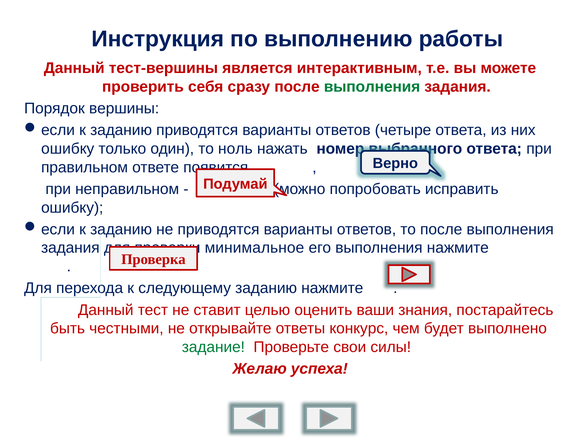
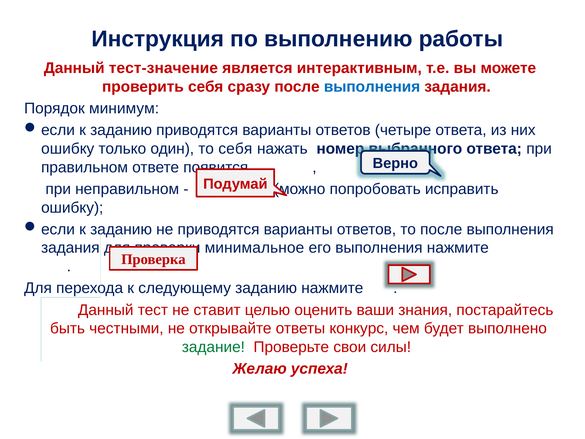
тест-вершины: тест-вершины -> тест-значение (163, 68)
выполнения colour: green -> blue (372, 87)
вершины: вершины -> минимум (124, 108)
то ноль: ноль -> себя (235, 149)
